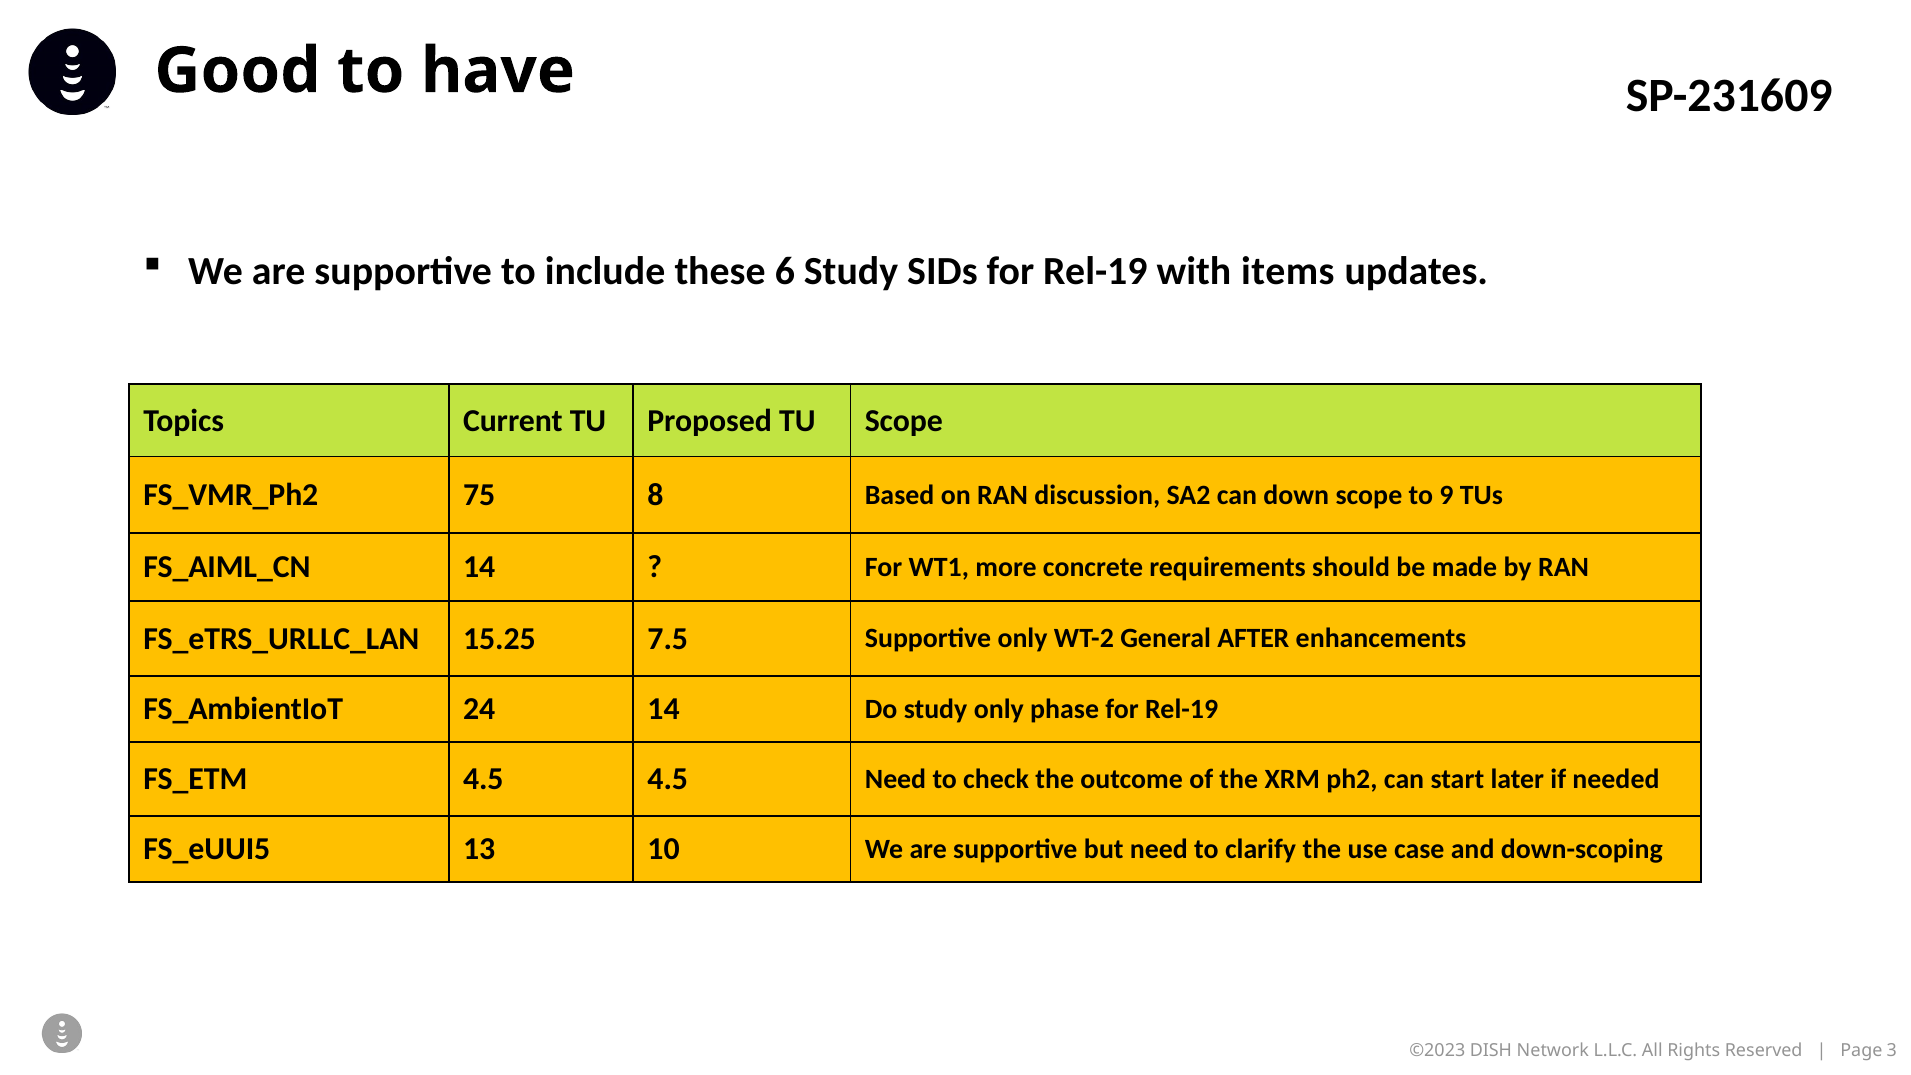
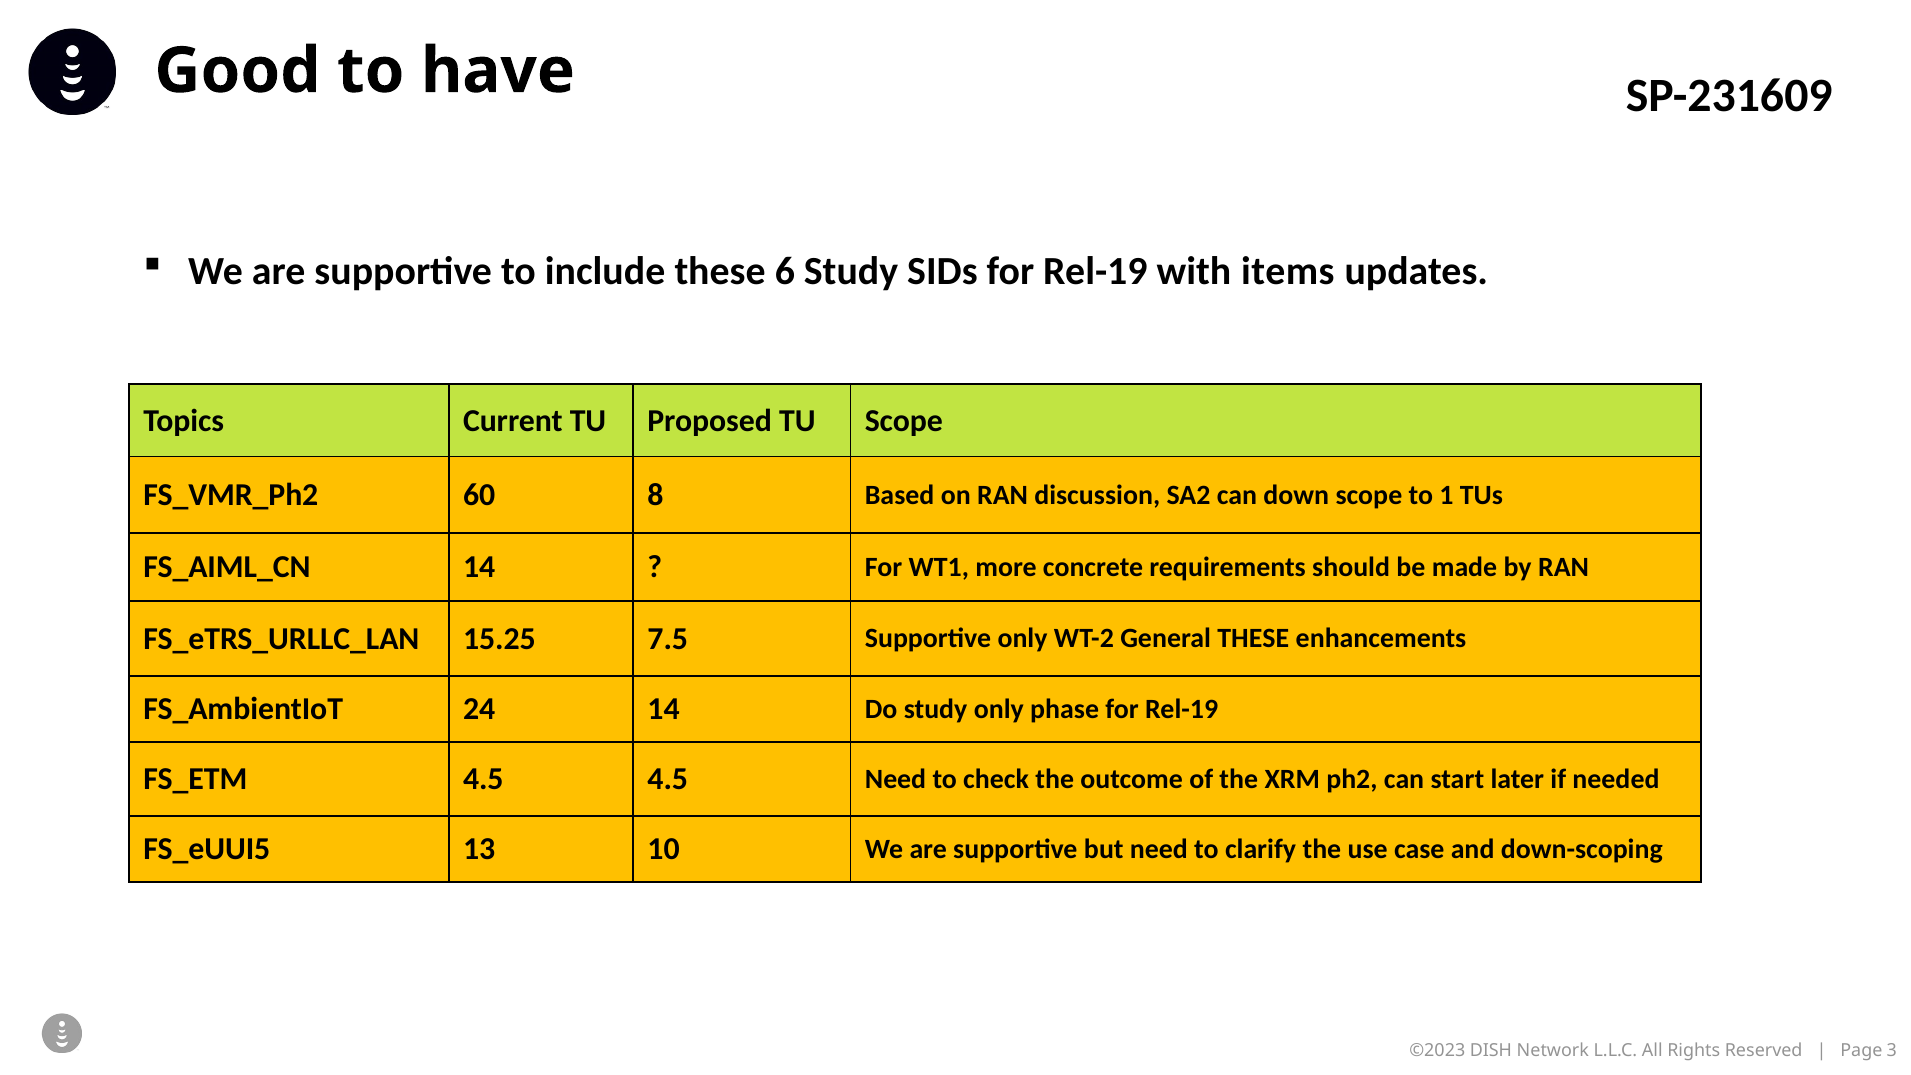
75: 75 -> 60 (479, 495)
9: 9 -> 1 (1446, 495)
General AFTER: AFTER -> THESE (1253, 639)
